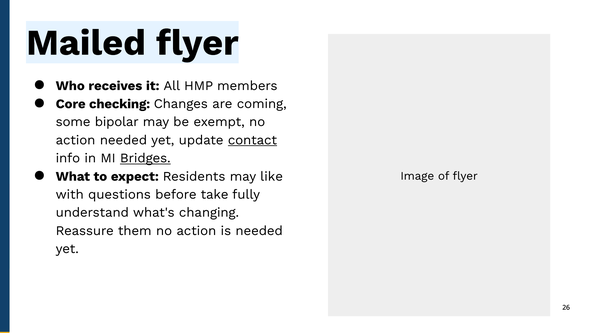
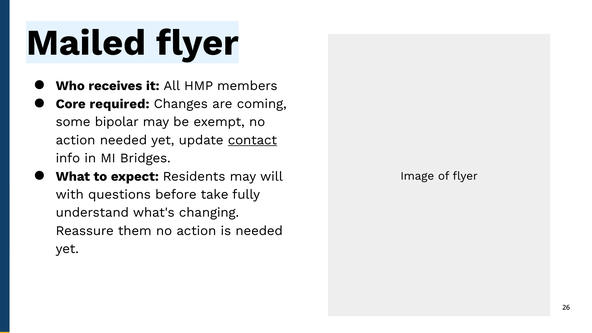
checking: checking -> required (119, 104)
Bridges underline: present -> none (145, 158)
like: like -> will (272, 176)
